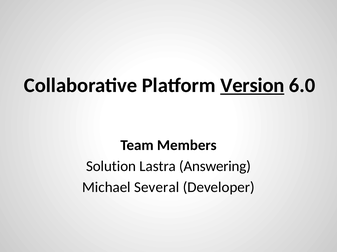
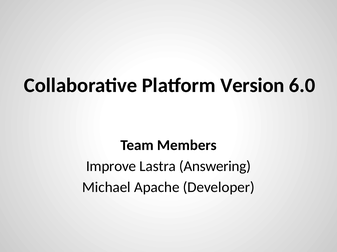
Version underline: present -> none (252, 86)
Solution: Solution -> Improve (111, 167)
Several: Several -> Apache (157, 188)
